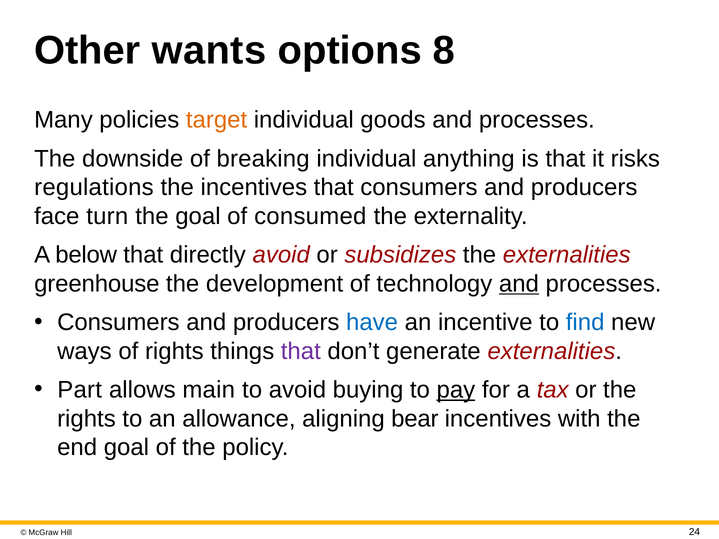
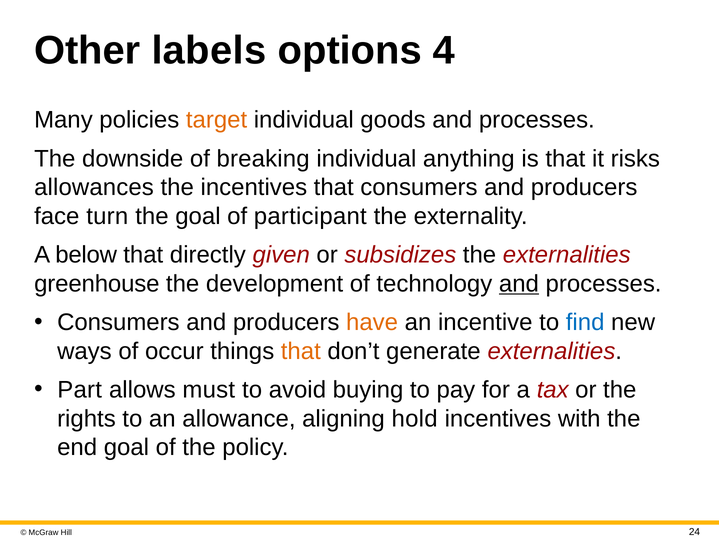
wants: wants -> labels (209, 50)
8: 8 -> 4 (444, 50)
regulations: regulations -> allowances (94, 188)
consumed: consumed -> participant (310, 216)
directly avoid: avoid -> given (281, 255)
have colour: blue -> orange (372, 323)
of rights: rights -> occur (174, 351)
that colour: purple -> orange (301, 351)
main: main -> must (209, 390)
pay underline: present -> none (456, 390)
bear: bear -> hold (415, 419)
